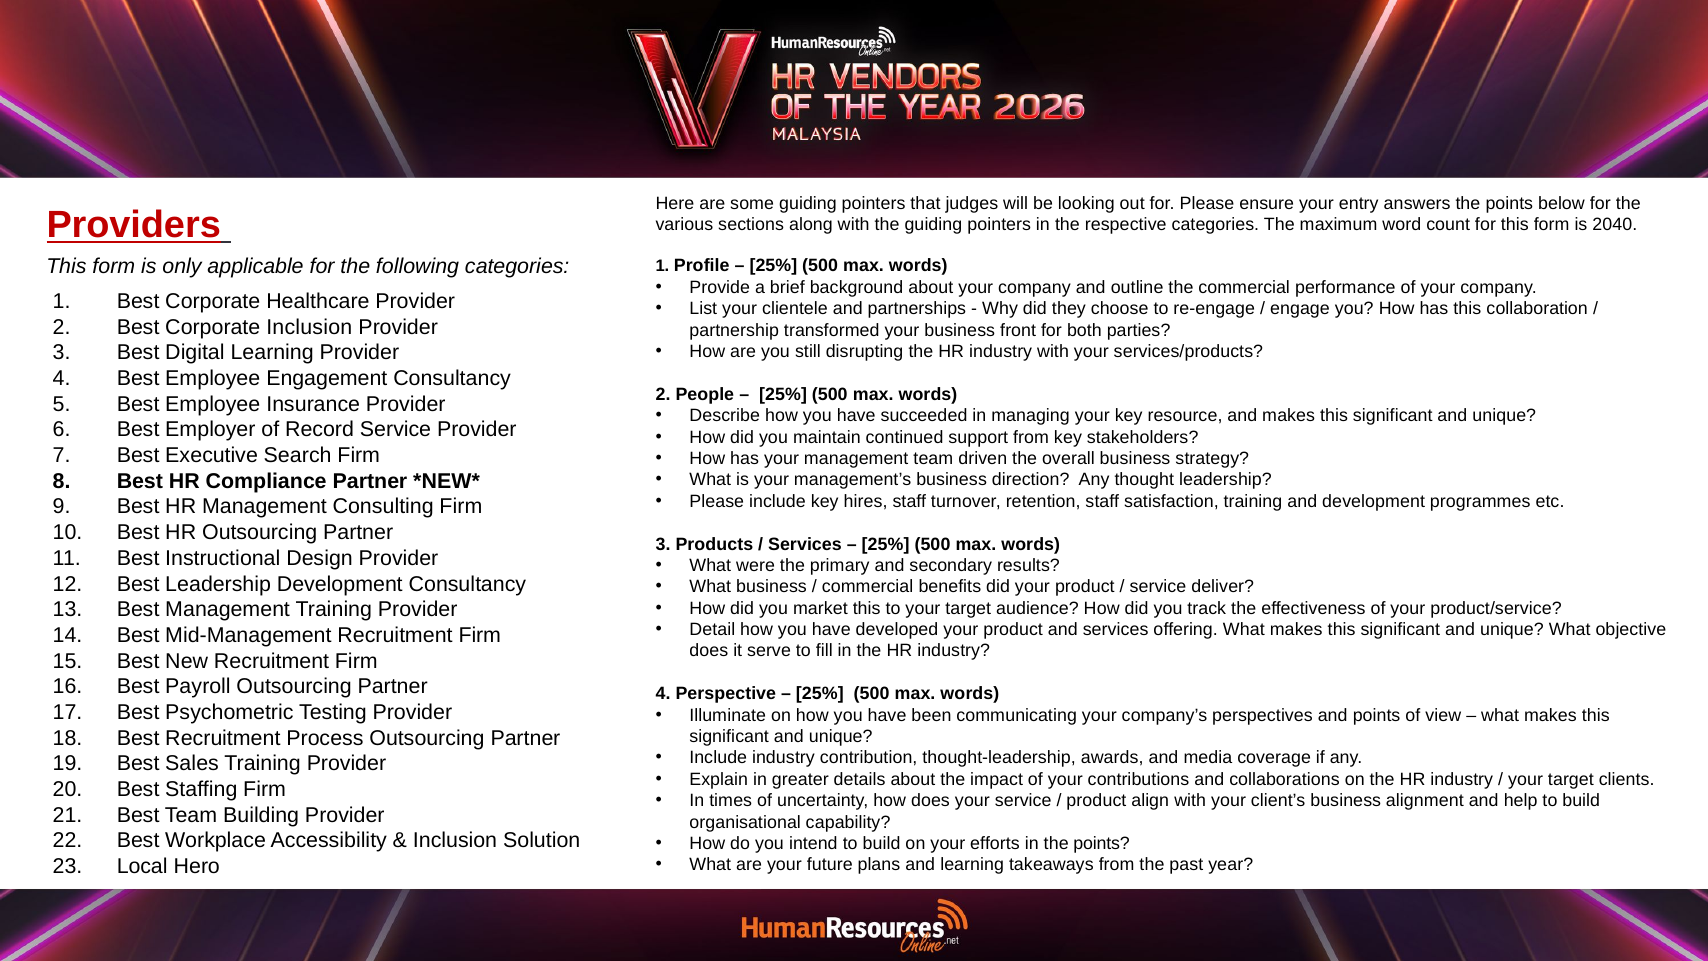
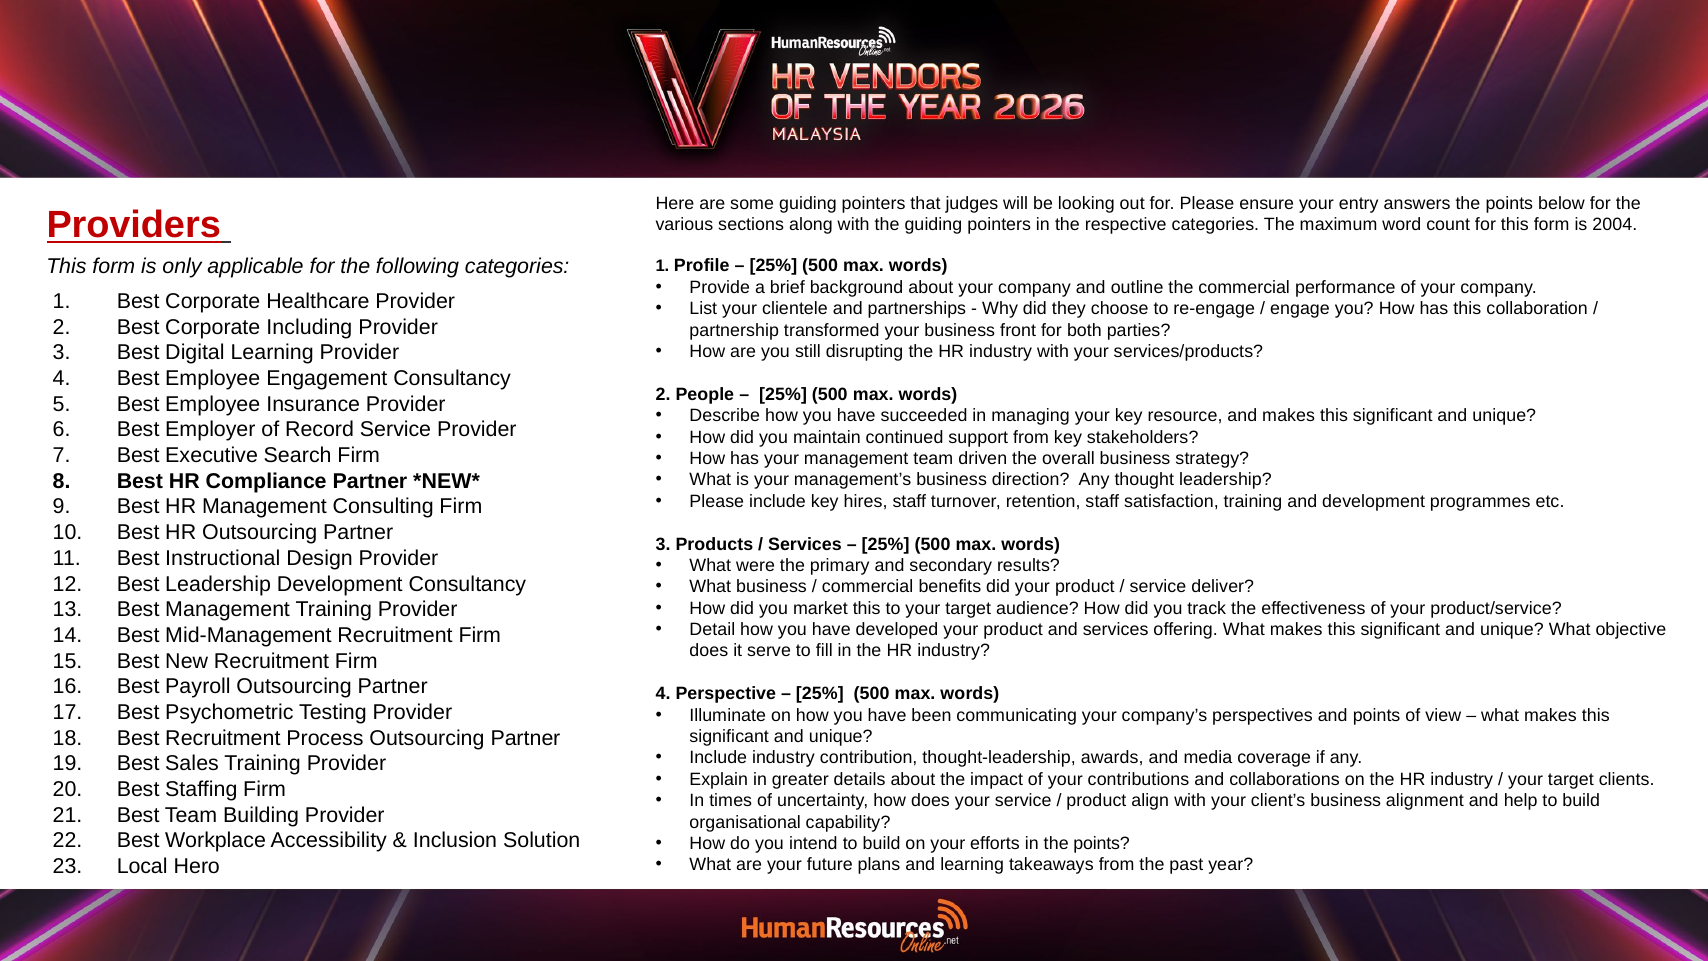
2040: 2040 -> 2004 (1615, 225)
Corporate Inclusion: Inclusion -> Including (309, 327)
